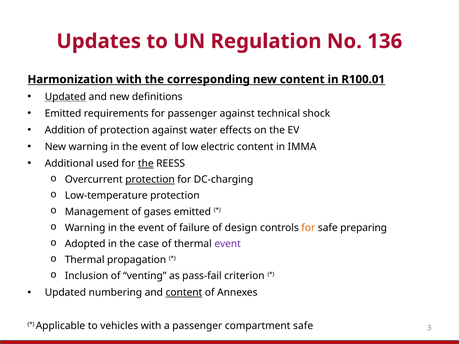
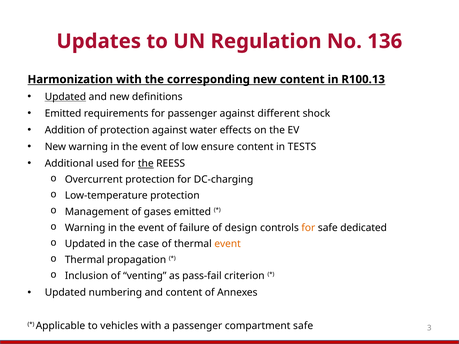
R100.01: R100.01 -> R100.13 (363, 79)
technical: technical -> different (279, 114)
electric: electric -> ensure (218, 147)
IMMA: IMMA -> TESTS (302, 147)
protection underline: present -> none (150, 180)
preparing: preparing -> dedicated (364, 228)
Adopted: Adopted -> Updated (85, 244)
event colour: purple -> orange (228, 244)
content underline: present -> none (184, 293)
